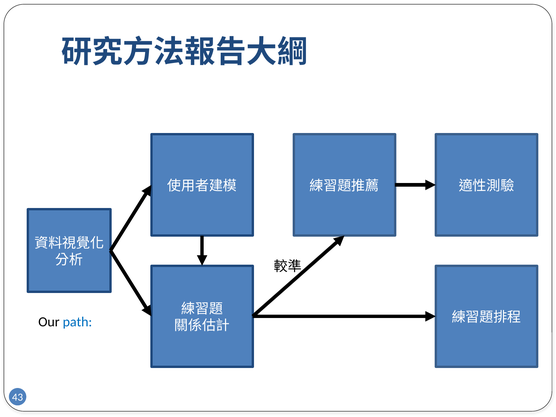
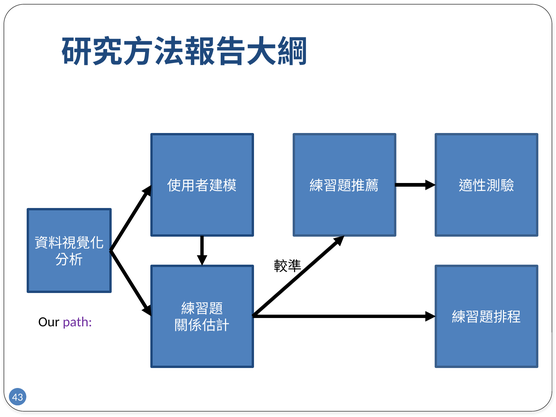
path colour: blue -> purple (77, 322)
